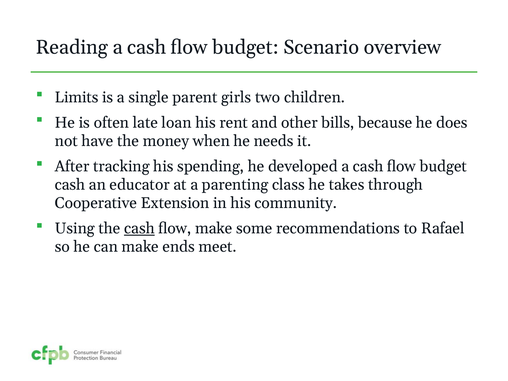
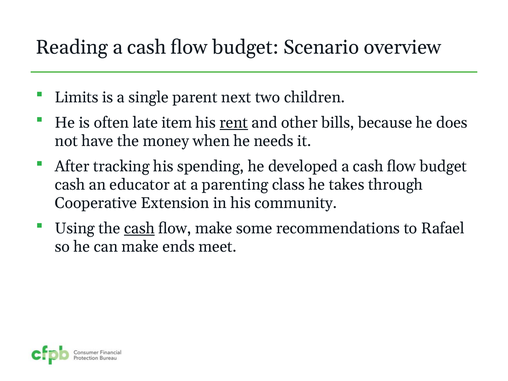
girls: girls -> next (236, 97)
loan: loan -> item (177, 123)
rent underline: none -> present (234, 123)
